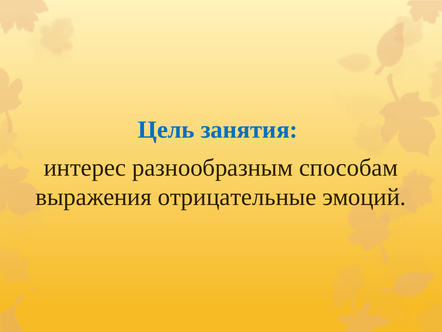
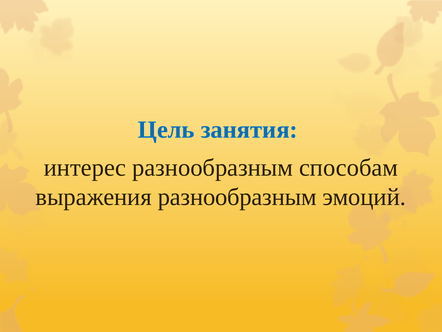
выражения отрицательные: отрицательные -> разнообразным (237, 197)
